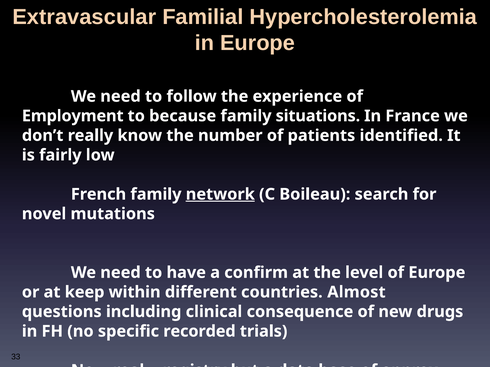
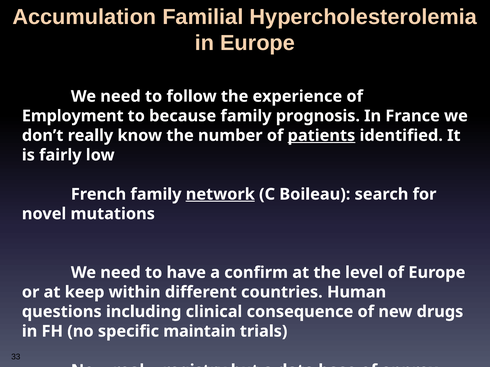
Extravascular: Extravascular -> Accumulation (84, 17)
situations: situations -> prognosis (318, 116)
patients underline: none -> present (321, 136)
Almost: Almost -> Human (357, 292)
recorded: recorded -> maintain (199, 332)
